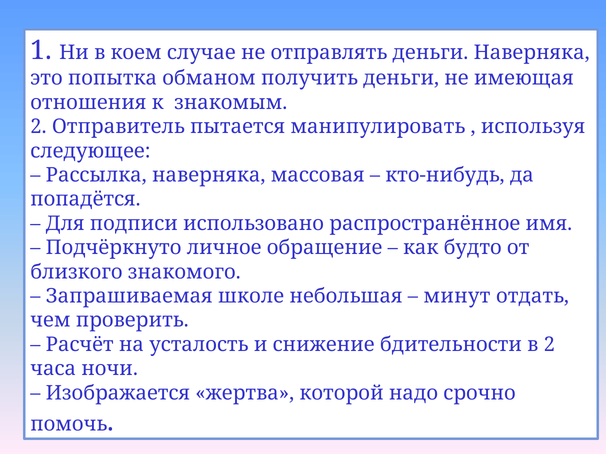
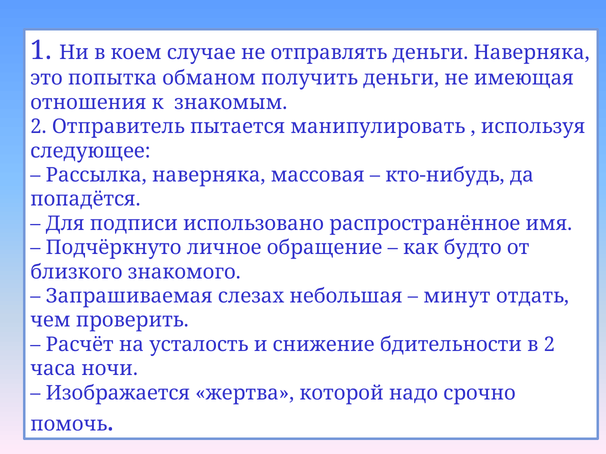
школе: школе -> слезах (251, 296)
